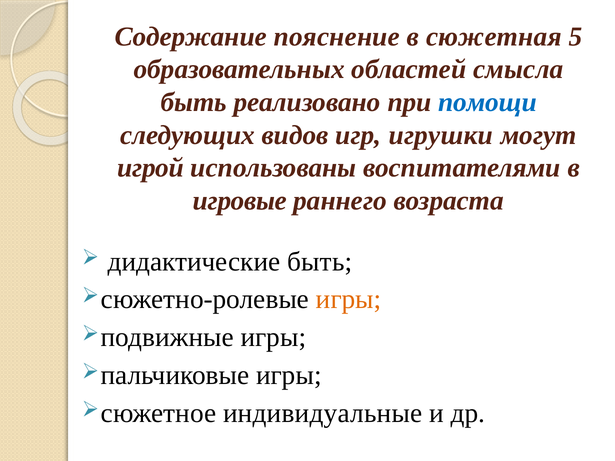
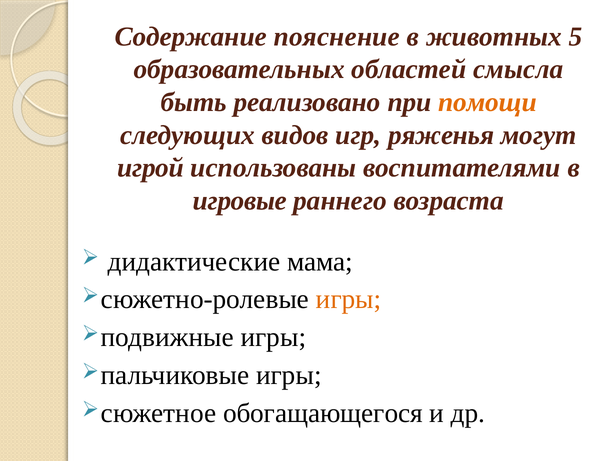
сюжетная: сюжетная -> животных (494, 37)
помощи colour: blue -> orange (488, 102)
игрушки: игрушки -> ряженья (441, 135)
дидактические быть: быть -> мама (320, 262)
индивидуальные: индивидуальные -> обогащающегося (323, 413)
